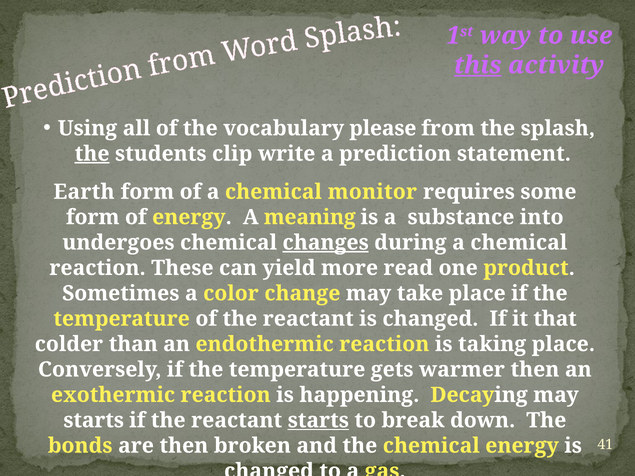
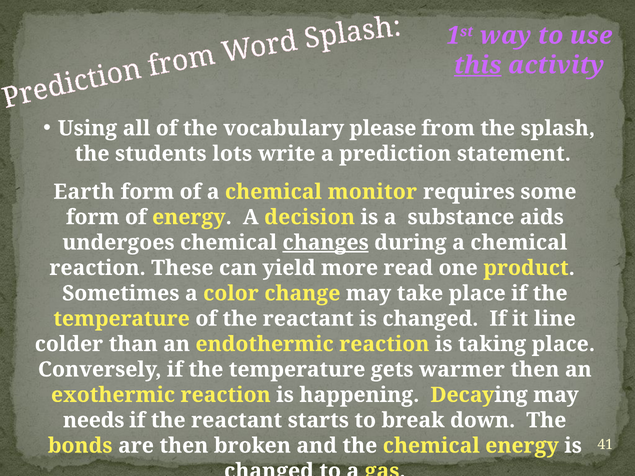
the underline: present -> none (92, 154)
clip: clip -> lots (232, 154)
meaning: meaning -> decision (310, 217)
into: into -> aids (542, 217)
that: that -> line (555, 319)
starts: starts -> needs (94, 421)
starts underline: present -> none (318, 421)
